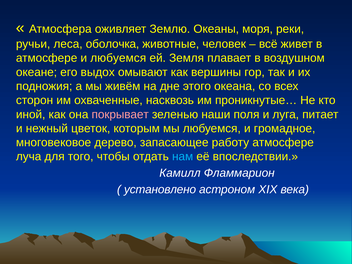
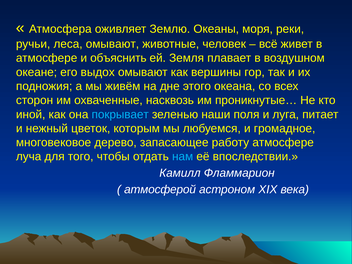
леса оболочка: оболочка -> омывают (112, 44)
и любуемся: любуемся -> объяснить (118, 58)
покрывает colour: pink -> light blue (120, 114)
установлено: установлено -> атмосферой (160, 189)
